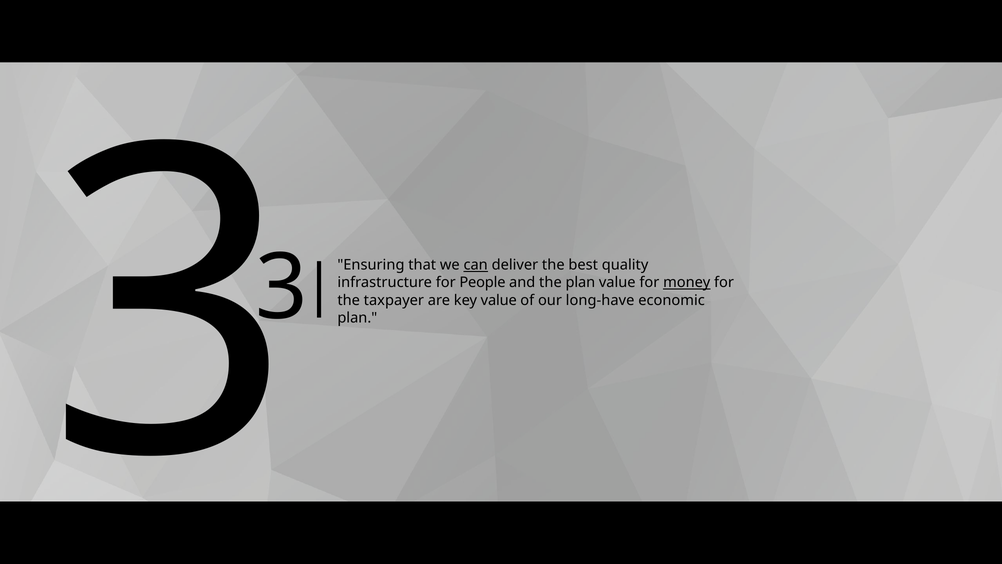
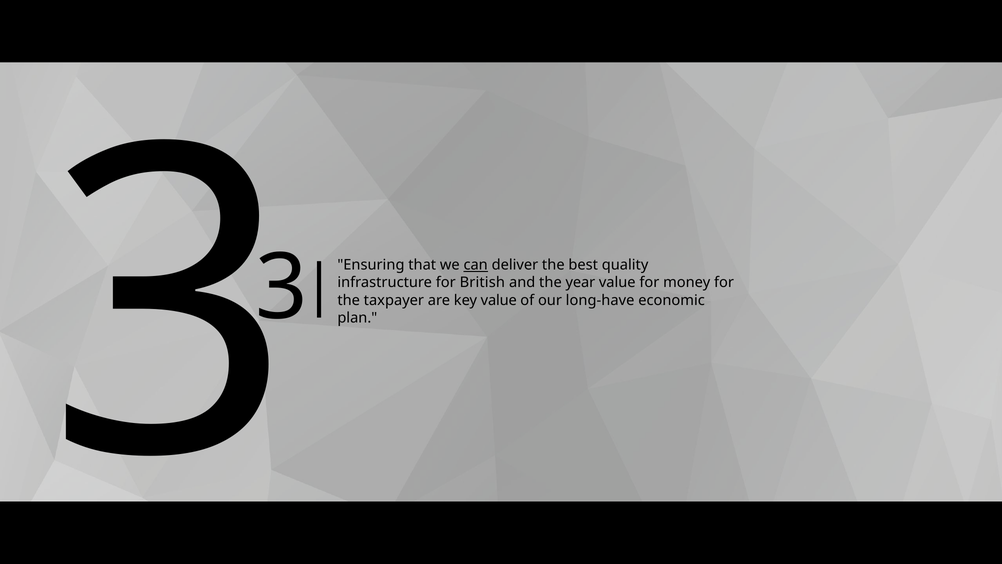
People: People -> British (482, 283)
the plan: plan -> year (580, 283)
money underline: present -> none (687, 283)
